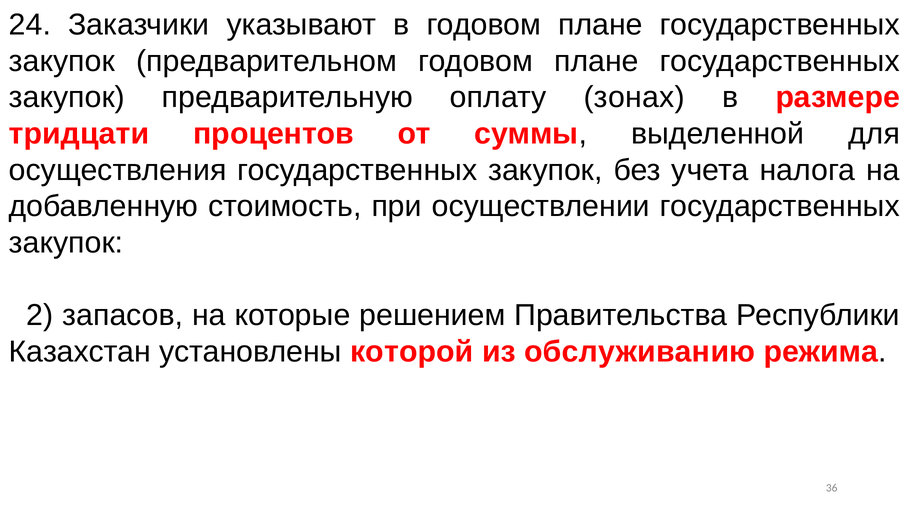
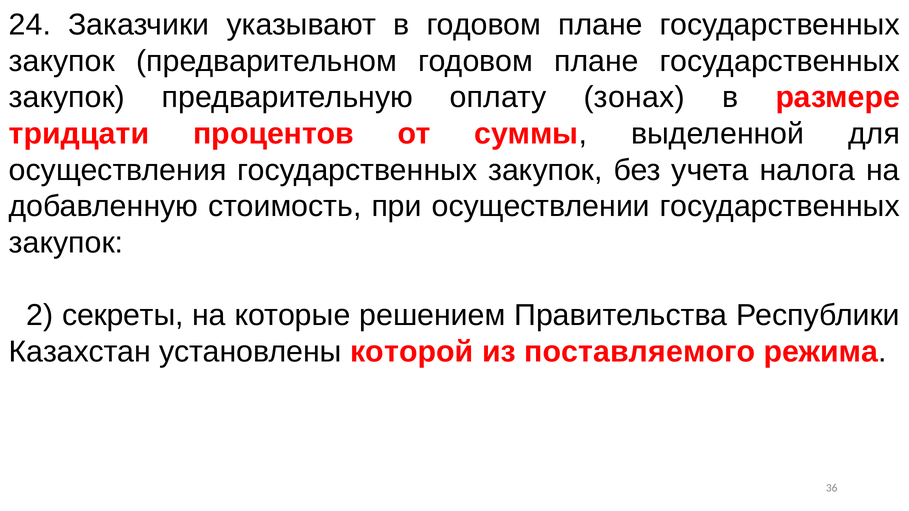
запасов: запасов -> секреты (123, 316)
обслуживанию: обслуживанию -> поставляемого (640, 352)
